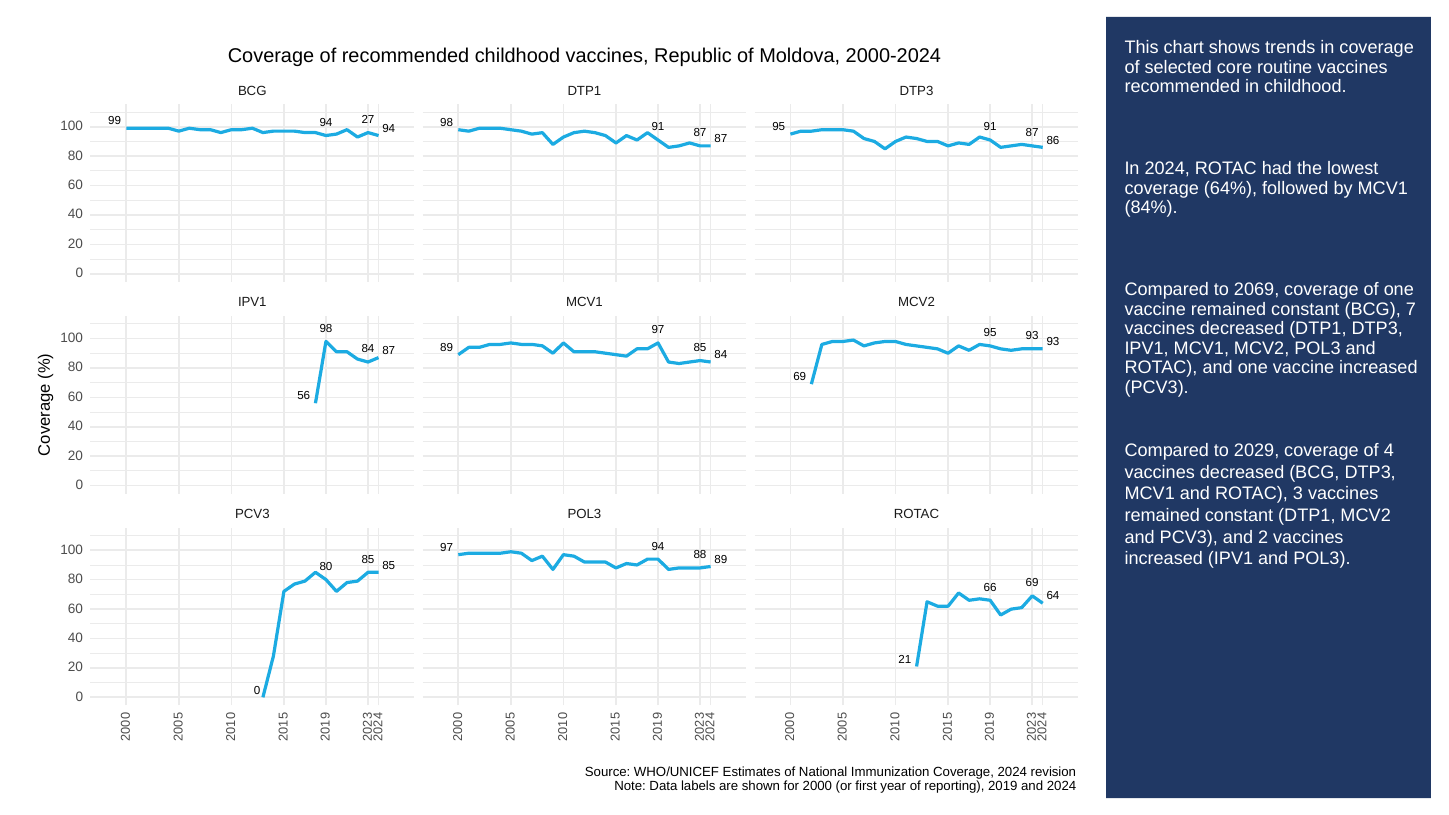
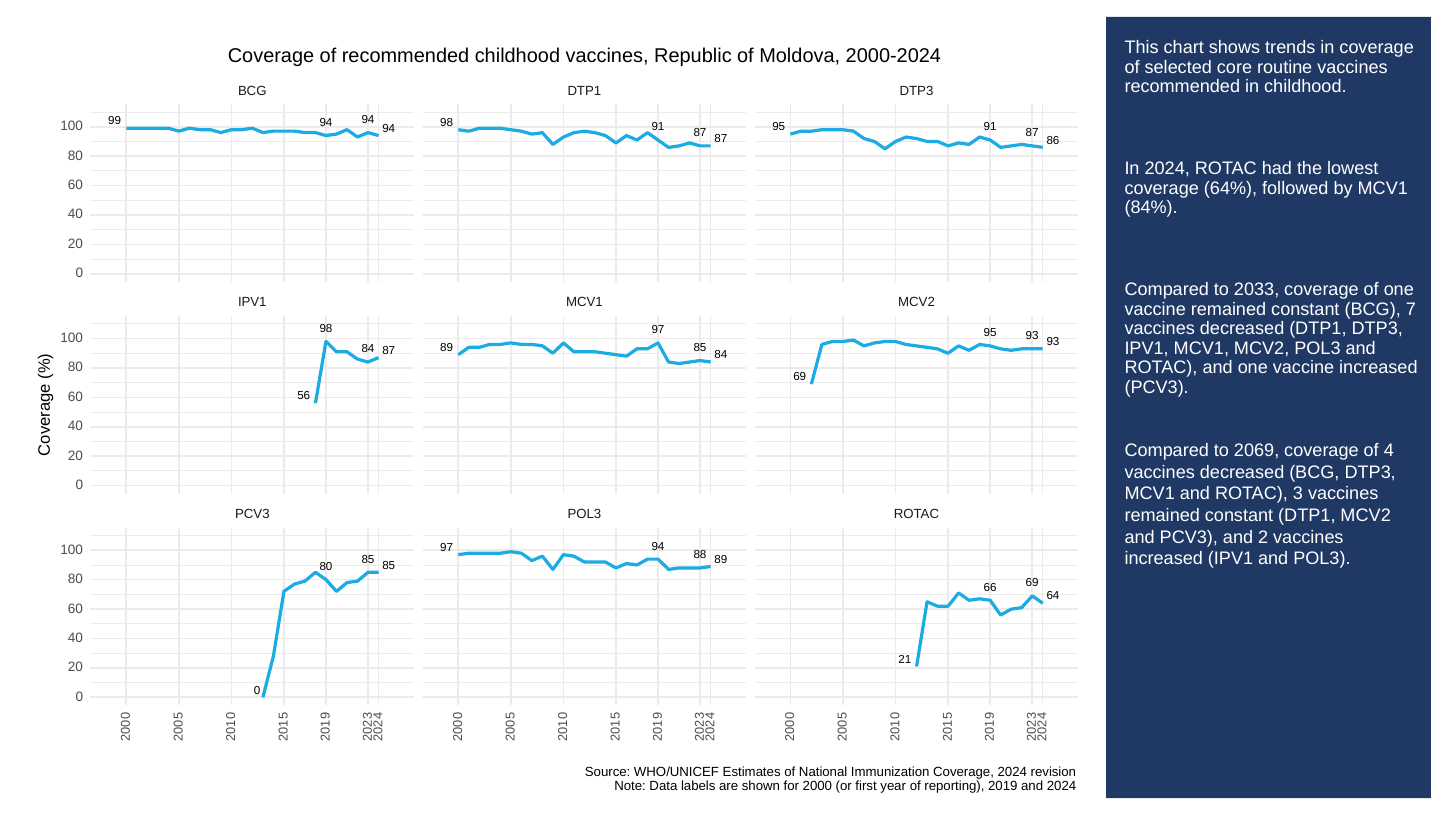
27: 27 -> 94 (368, 120)
2069: 2069 -> 2033 (1257, 290)
2029: 2029 -> 2069 (1257, 450)
